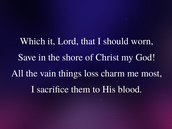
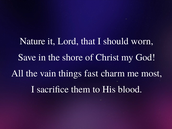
Which: Which -> Nature (33, 41)
loss: loss -> fast (91, 73)
